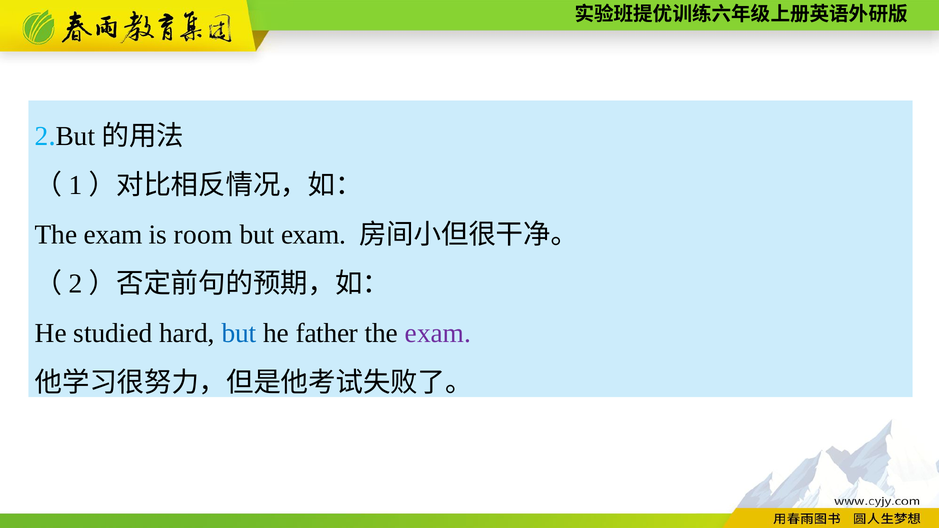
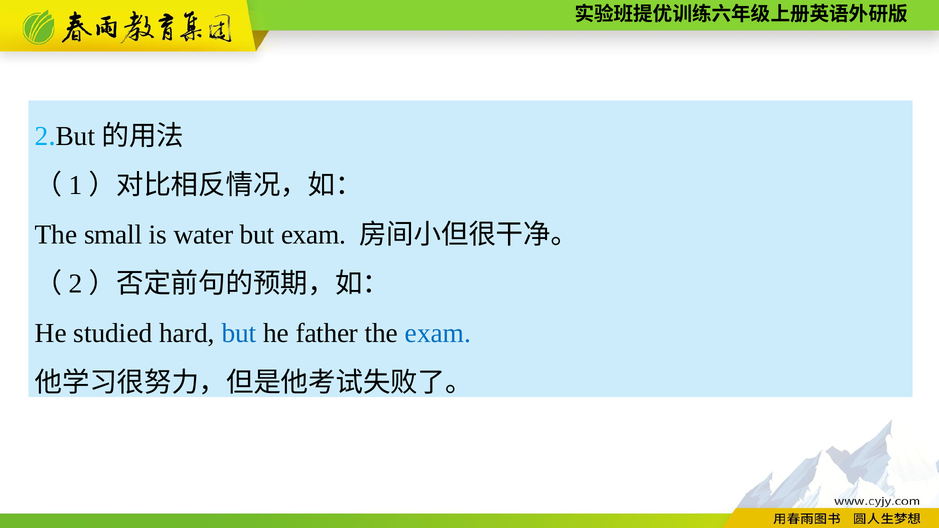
exam: exam -> small (113, 235)
room: room -> water (203, 235)
exam colour: purple -> blue (438, 333)
